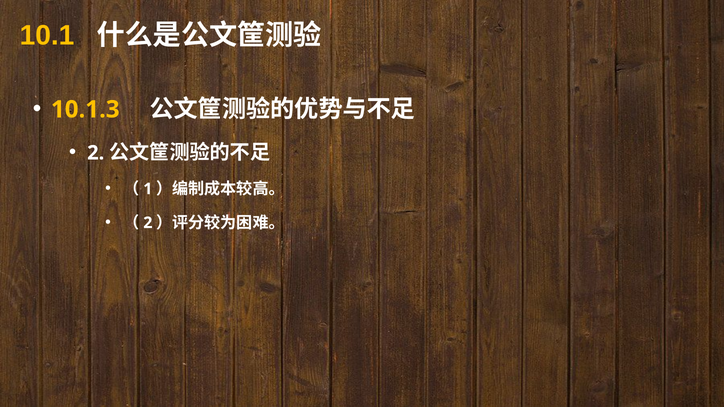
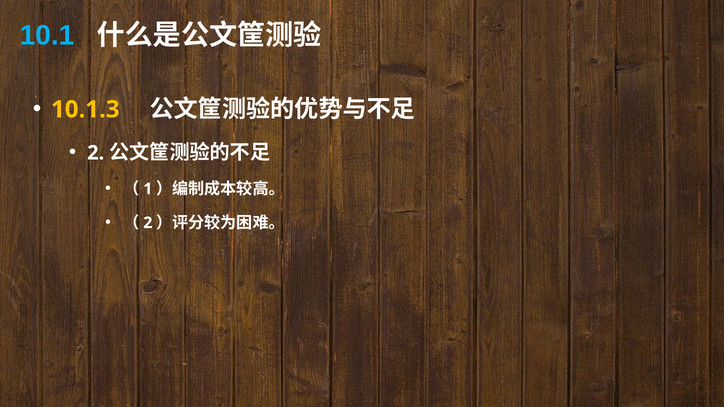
10.1 colour: yellow -> light blue (47, 36)
